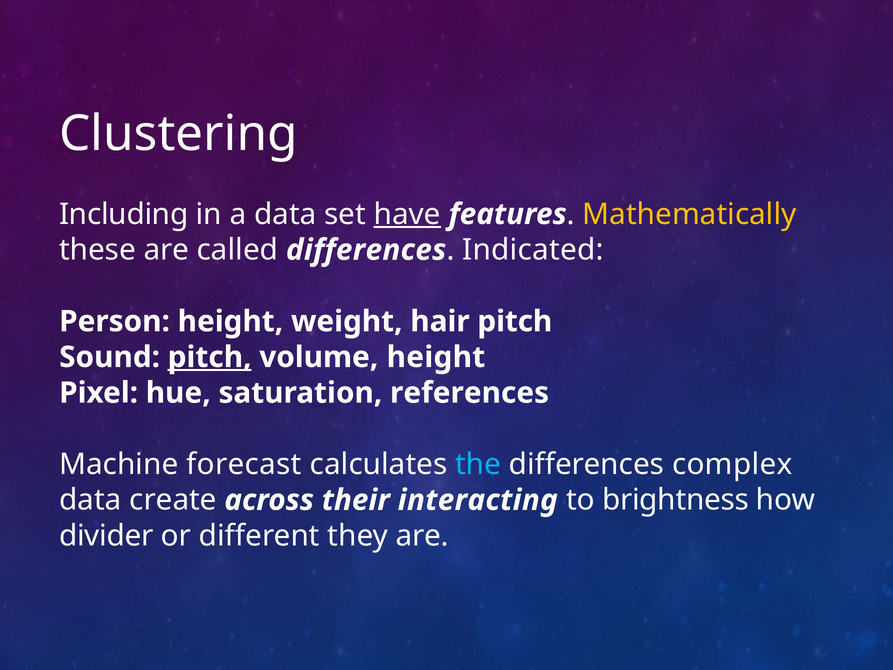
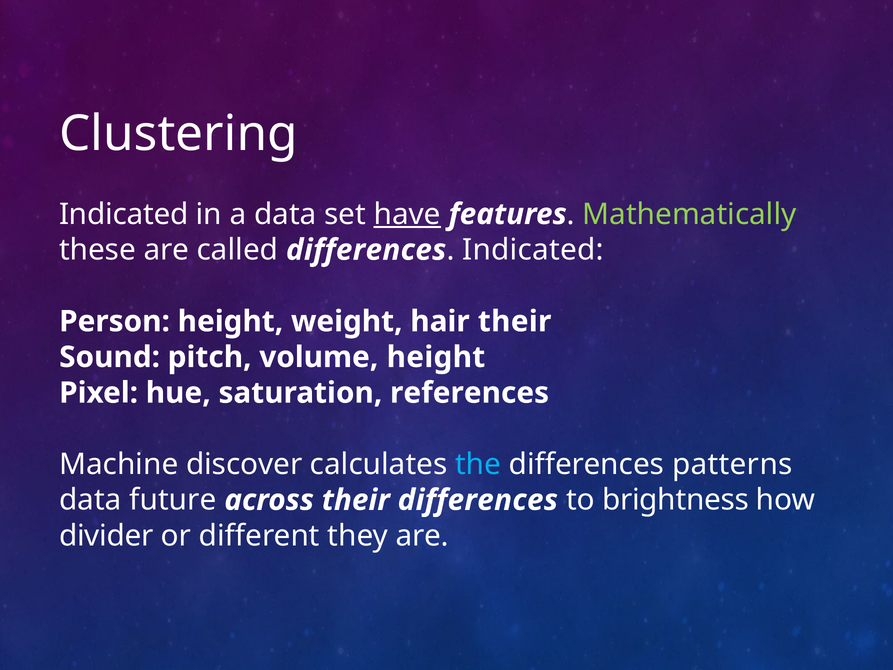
Including: Including -> Indicated (124, 214)
Mathematically colour: yellow -> light green (689, 214)
hair pitch: pitch -> their (515, 321)
pitch underline: present -> none (210, 357)
forecast: forecast -> discover (244, 464)
complex: complex -> patterns (732, 464)
create: create -> future (173, 500)
their interacting: interacting -> differences (478, 500)
